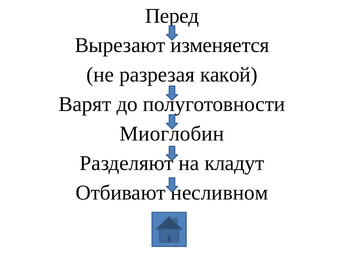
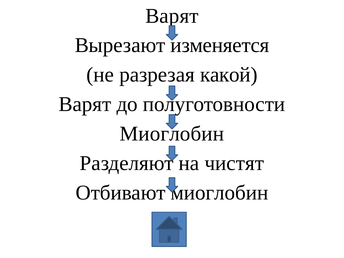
Перед: Перед -> Варят (172, 16)
кладут: кладут -> чистят (234, 163)
Отбивают несливном: несливном -> миоглобин (219, 193)
